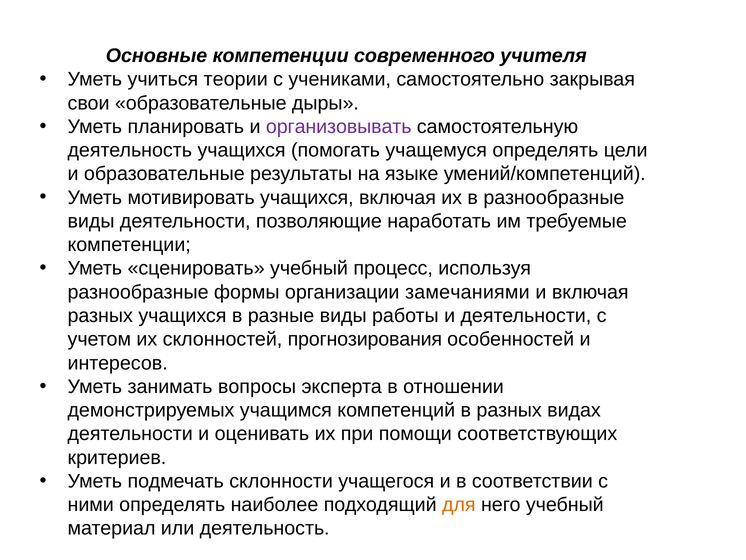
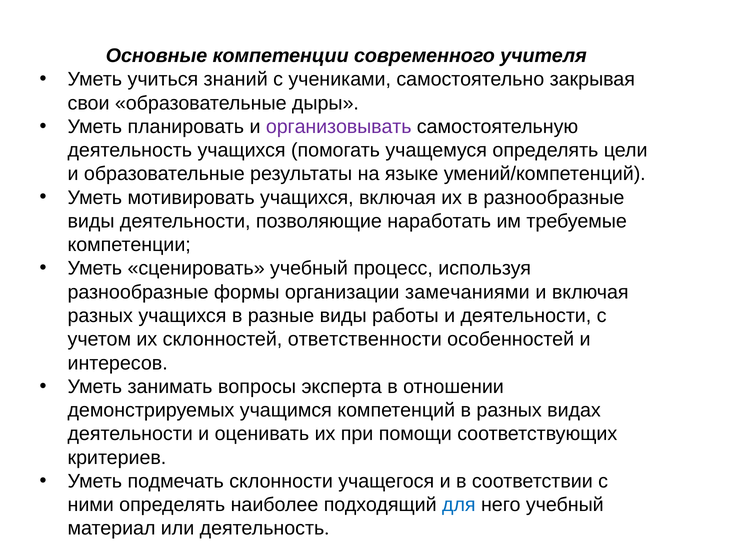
теории: теории -> знаний (236, 79)
прогнозирования: прогнозирования -> ответственности (365, 339)
для colour: orange -> blue (459, 504)
